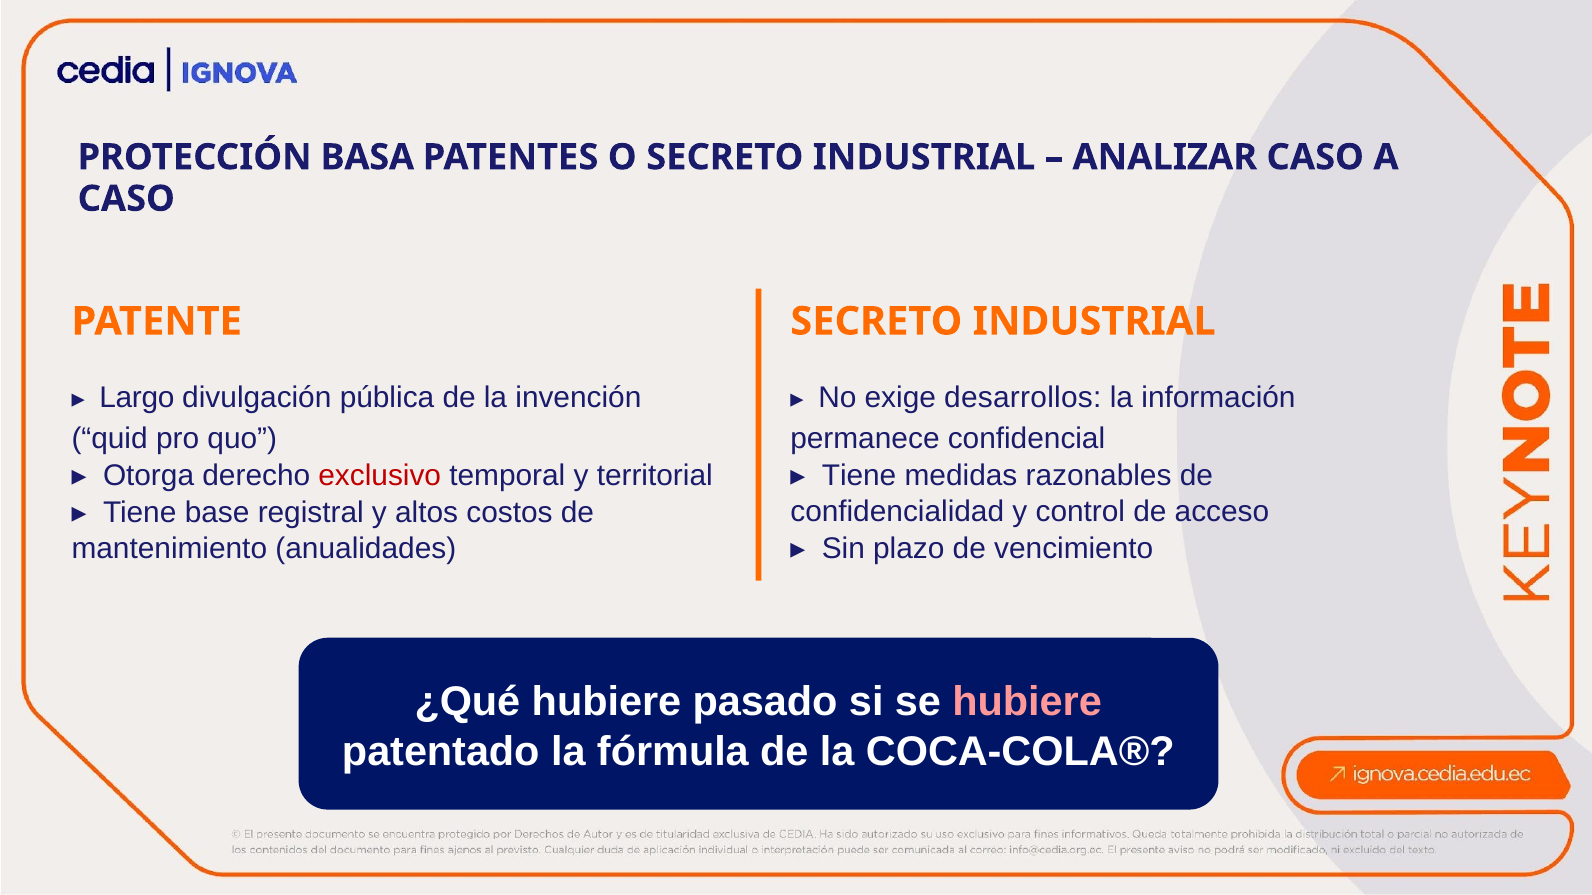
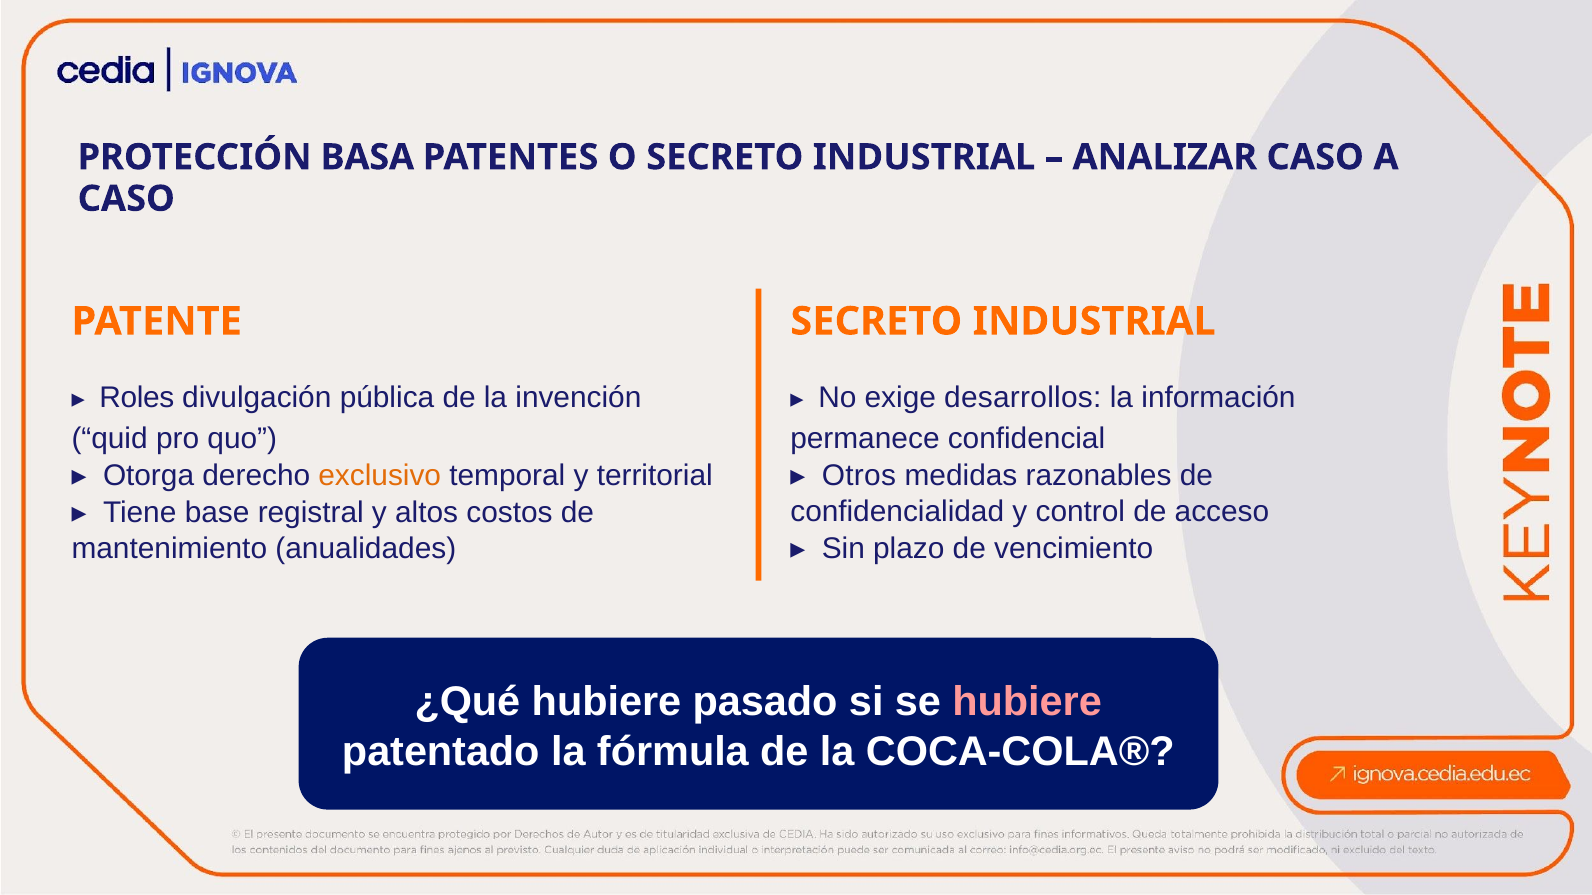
Largo: Largo -> Roles (137, 398)
exclusivo colour: red -> orange (380, 476)
Tiene: Tiene -> Otros (859, 476)
